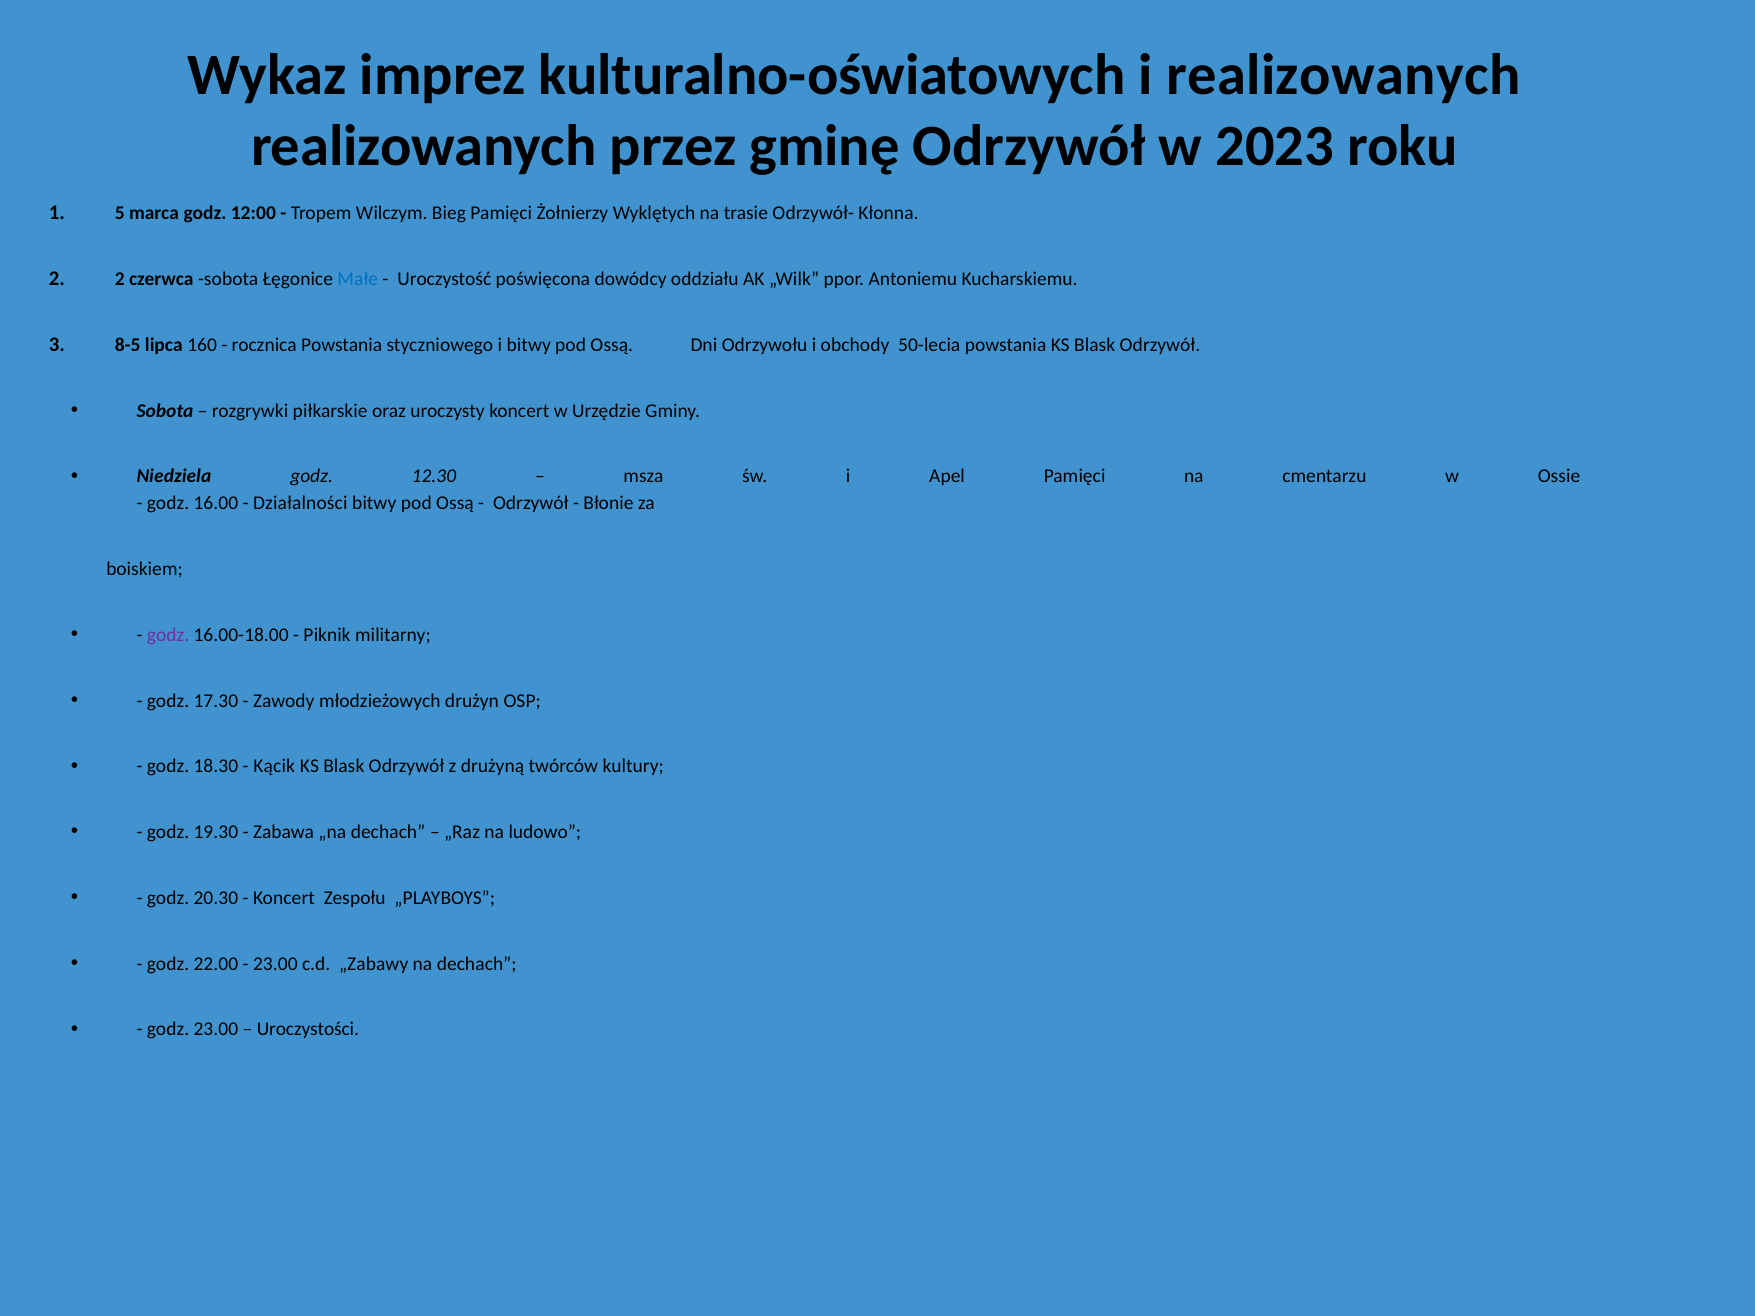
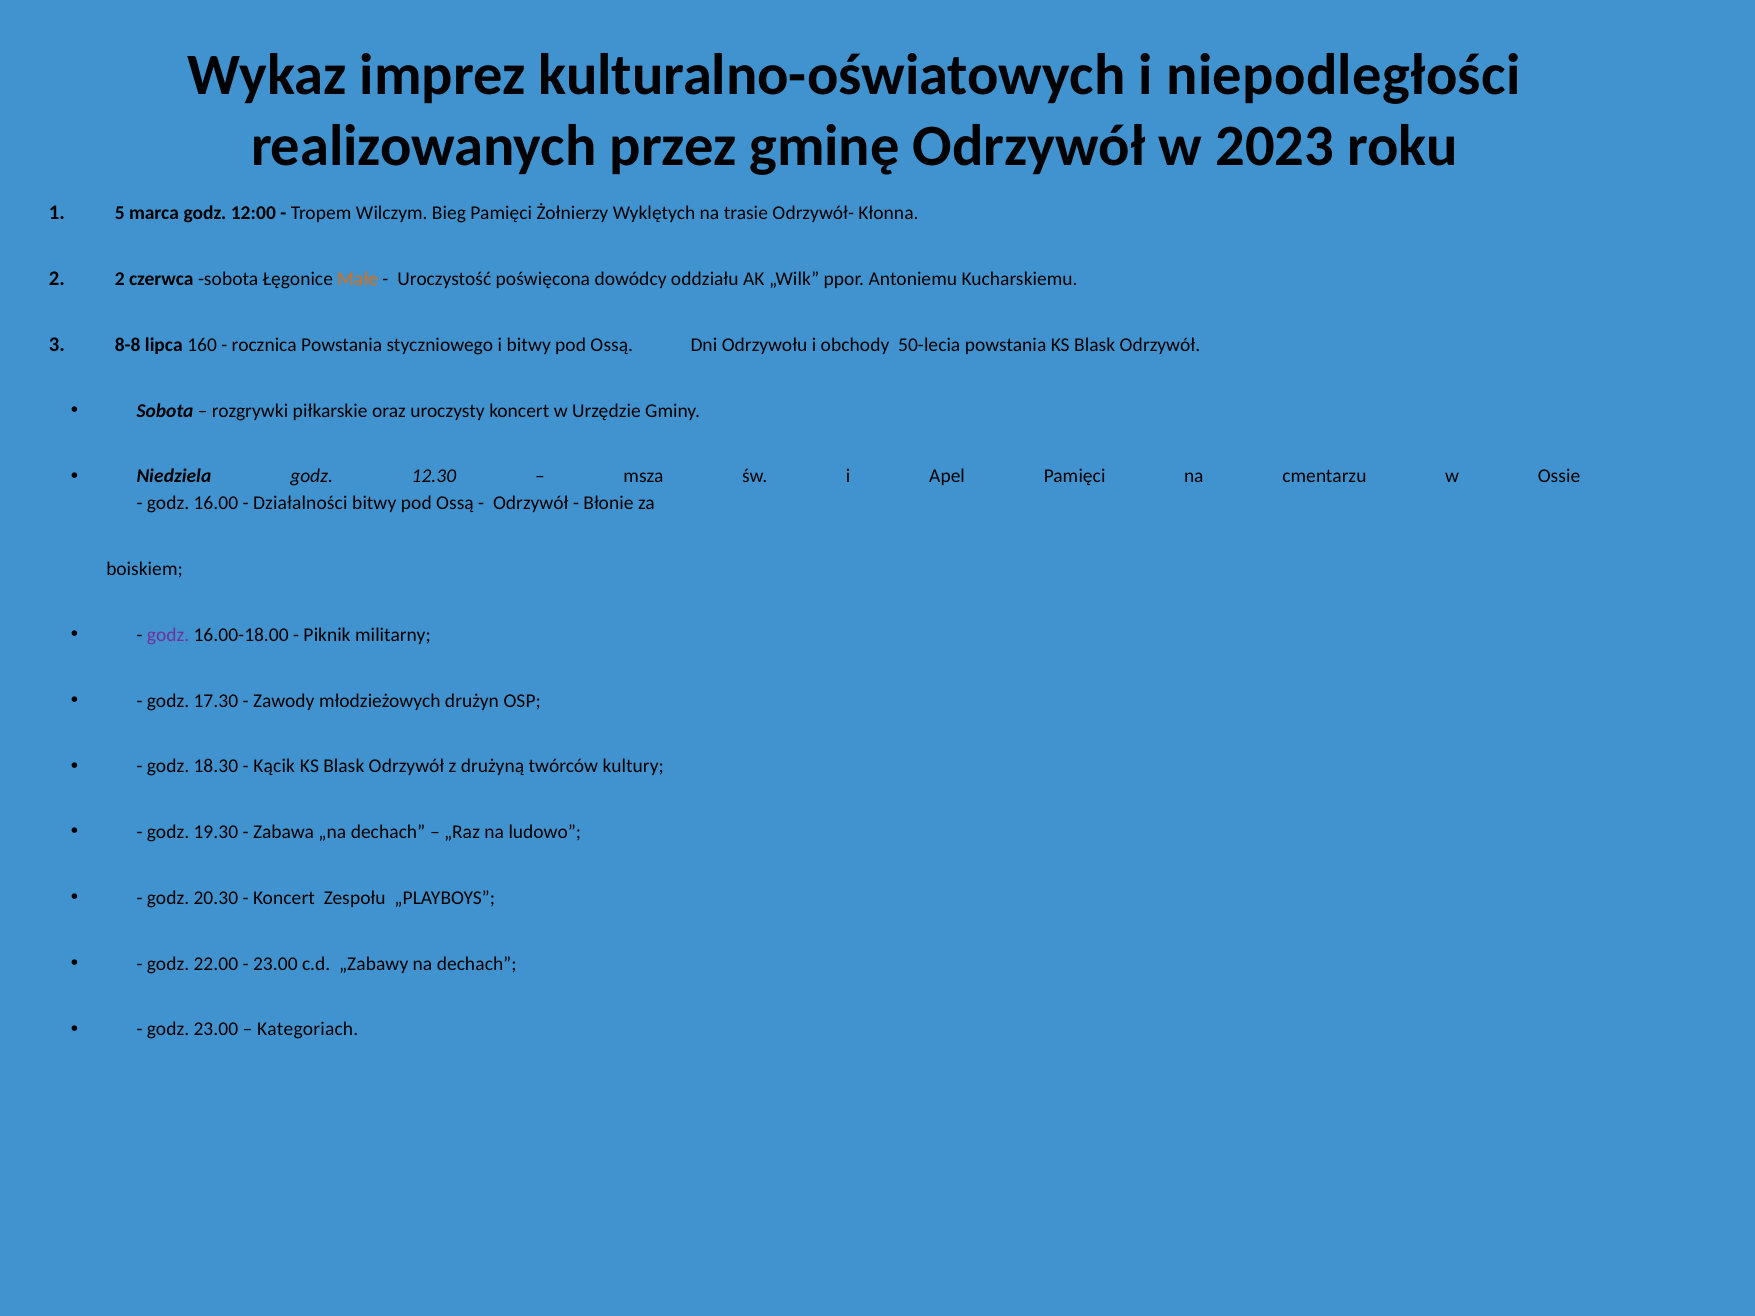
i realizowanych: realizowanych -> niepodległości (1343, 76)
Małe colour: blue -> orange (358, 279)
8-5: 8-5 -> 8-8 (128, 345)
Uroczystości: Uroczystości -> Kategoriach (308, 1030)
